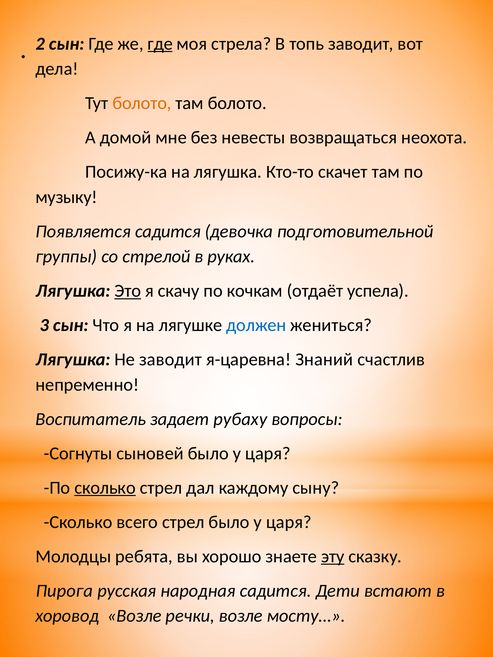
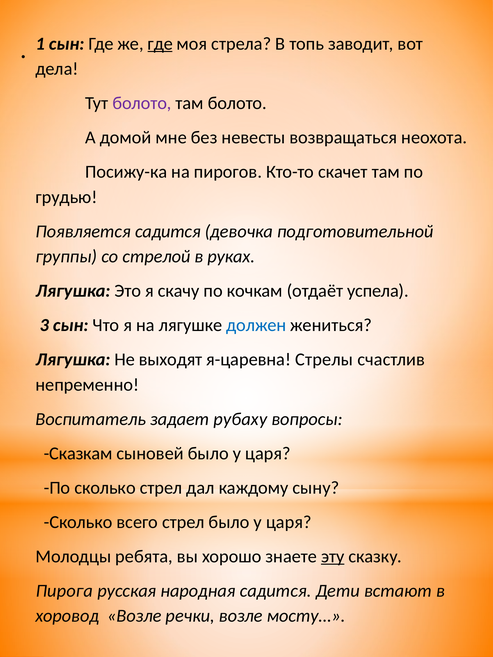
2: 2 -> 1 (40, 44)
болото colour: orange -> purple (142, 103)
на лягушка: лягушка -> пирогов (228, 172)
музыку: музыку -> грудью (66, 197)
Это underline: present -> none (128, 291)
Не заводит: заводит -> выходят (171, 360)
Знаний: Знаний -> Стрелы (324, 360)
Согнуты: Согнуты -> Сказкам (78, 454)
сколько underline: present -> none (105, 488)
